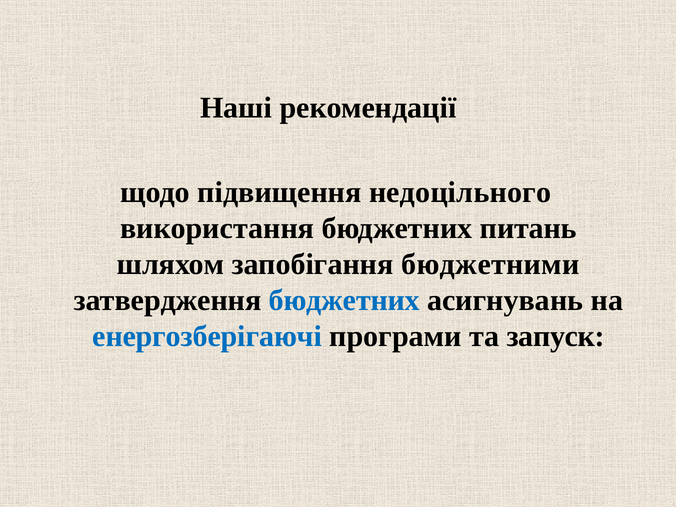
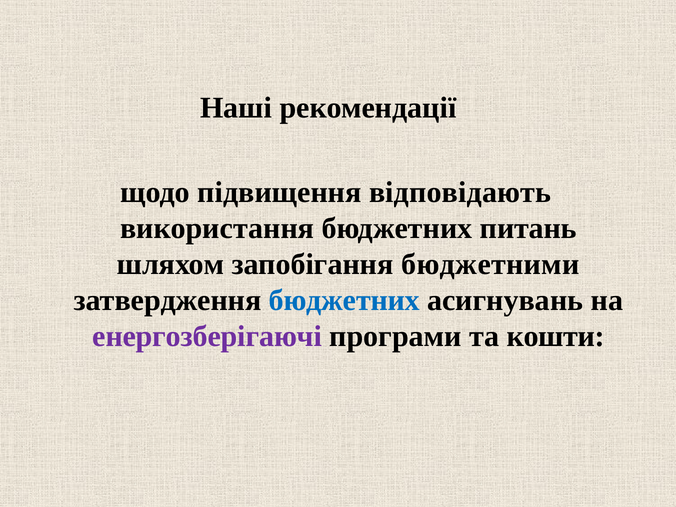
недоцільного: недоцільного -> відповідають (460, 192)
енергозберігаючі colour: blue -> purple (207, 336)
запуск: запуск -> кошти (556, 336)
